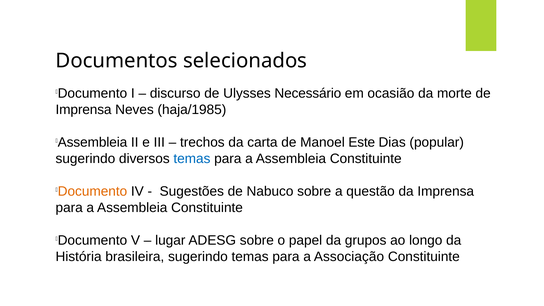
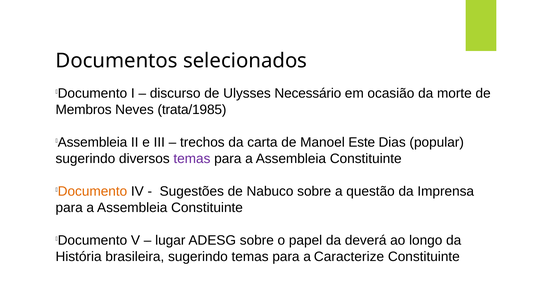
Imprensa: Imprensa -> Membros (84, 110)
haja/1985: haja/1985 -> trata/1985 (192, 110)
temas colour: blue -> purple (192, 159)
grupos: grupos -> deverá (366, 240)
Associação: Associação -> Caracterize (349, 257)
